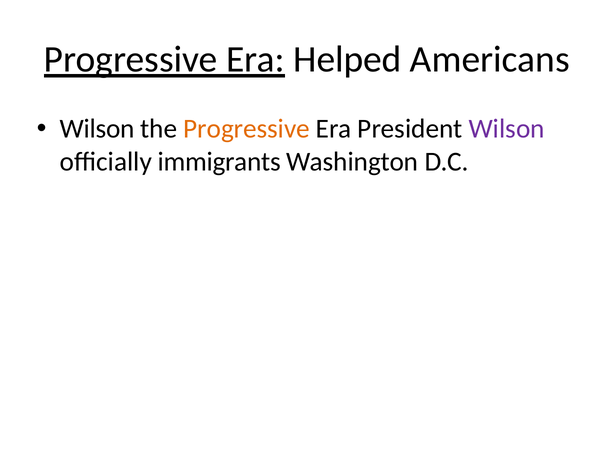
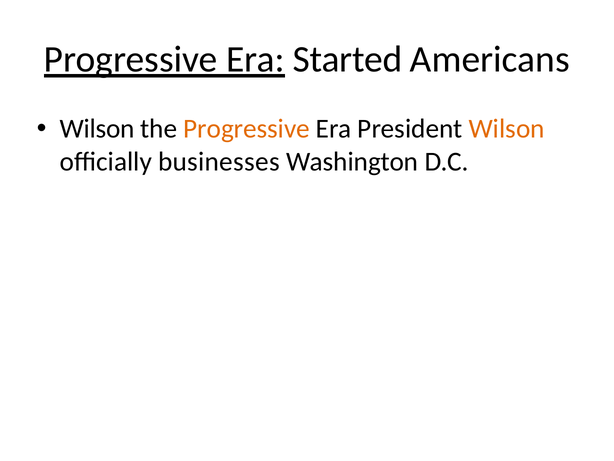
Helped: Helped -> Started (348, 59)
Wilson colour: purple -> orange (507, 129)
immigrants: immigrants -> businesses (219, 162)
